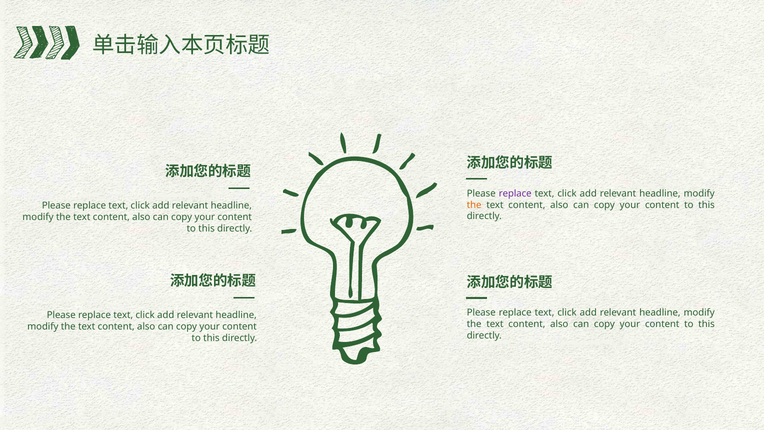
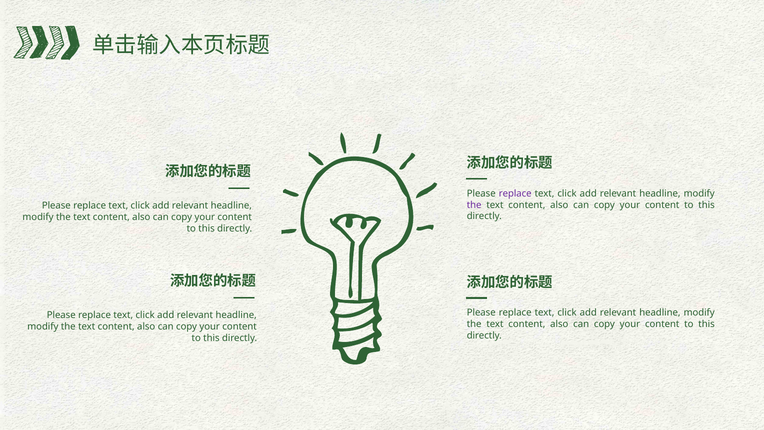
the colour: orange -> purple (474, 205)
